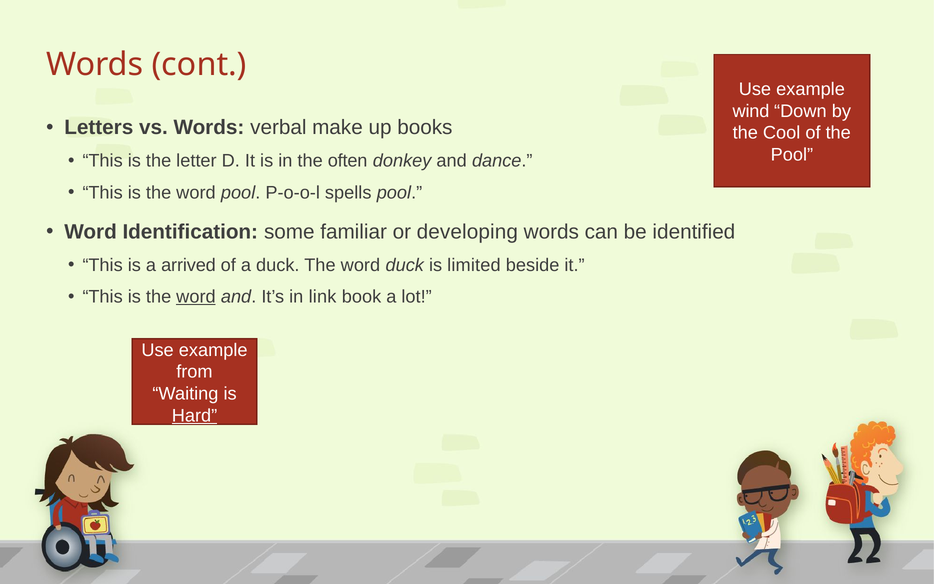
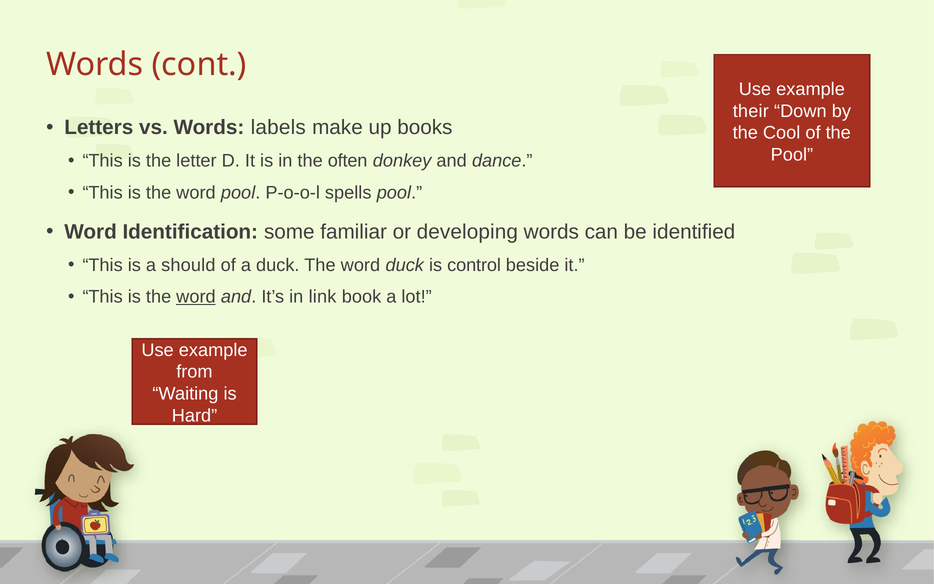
wind: wind -> their (751, 111)
verbal: verbal -> labels (278, 128)
arrived: arrived -> should (188, 265)
limited: limited -> control (474, 265)
Hard underline: present -> none (195, 415)
